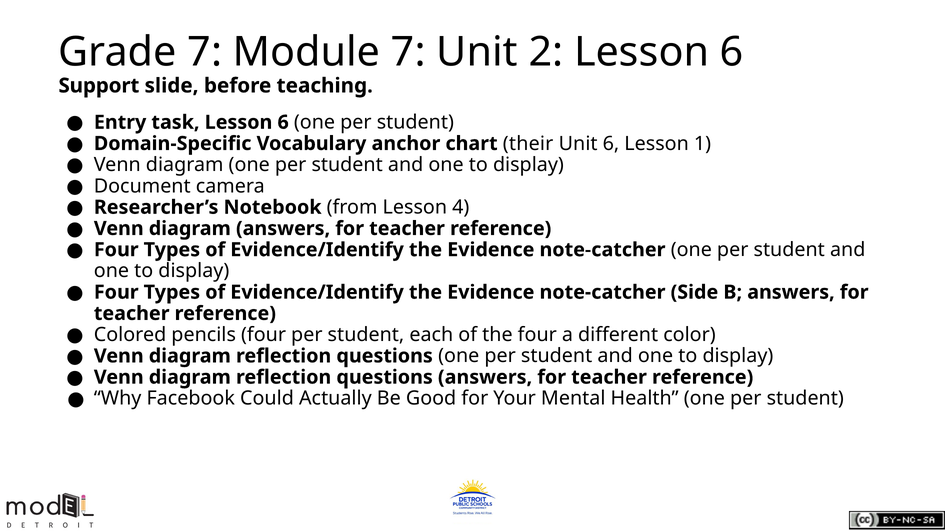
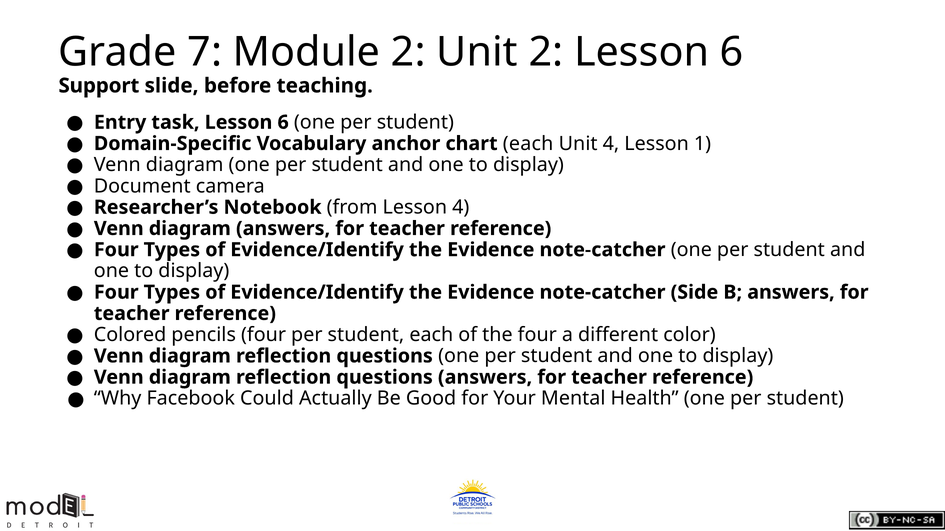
Module 7: 7 -> 2 (408, 52)
chart their: their -> each (528, 144)
Unit 6: 6 -> 4 (611, 144)
